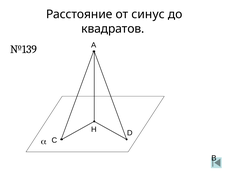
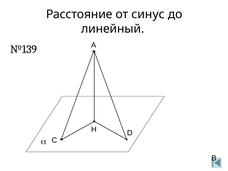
квадратов: квадратов -> линейный (113, 29)
